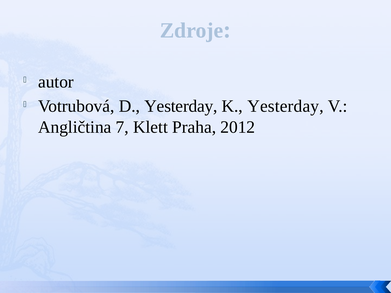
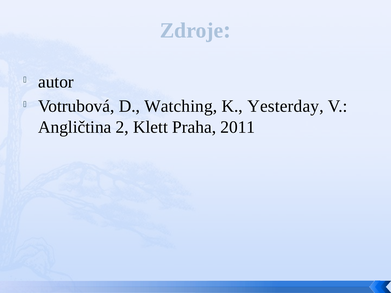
D Yesterday: Yesterday -> Watching (181, 106)
7: 7 -> 2 (122, 127)
2012: 2012 -> 2011 (238, 127)
